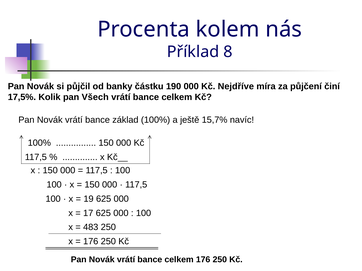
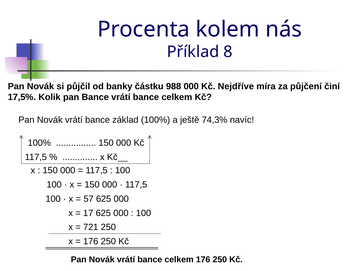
190: 190 -> 988 (174, 87)
pan Všech: Všech -> Bance (95, 97)
15,7%: 15,7% -> 74,3% (215, 120)
19: 19 -> 57 (89, 199)
483: 483 -> 721 (91, 228)
